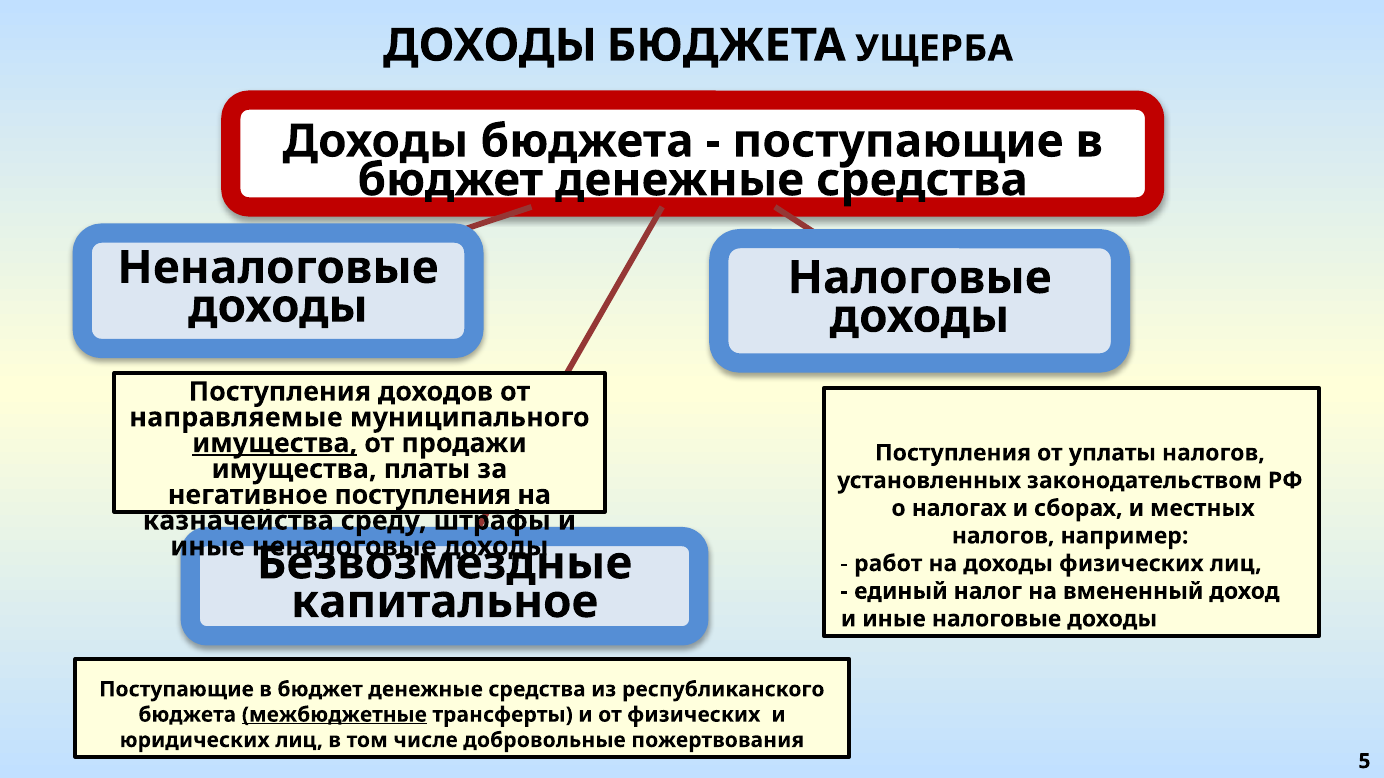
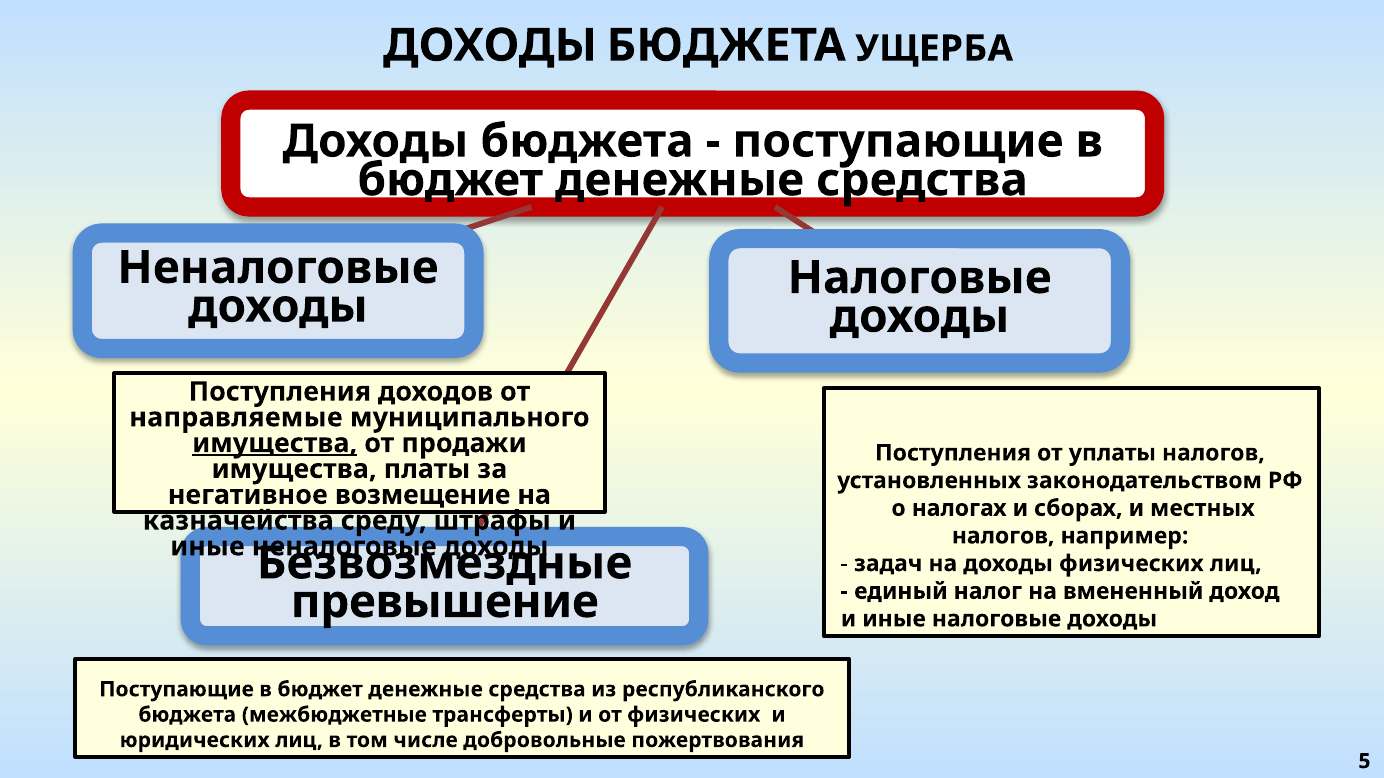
негативное поступления: поступления -> возмещение (423, 495)
работ: работ -> задач (888, 564)
капитальное: капитальное -> превышение (445, 602)
межбюджетные underline: present -> none (334, 715)
